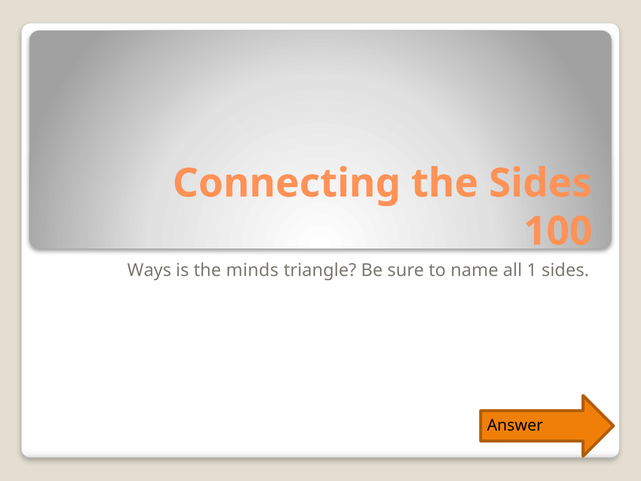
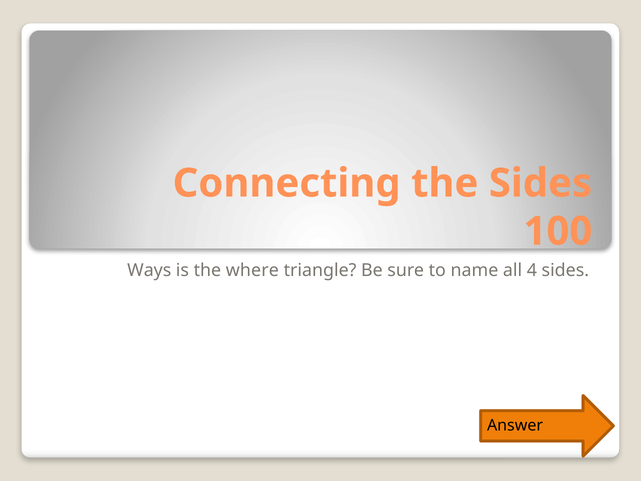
minds: minds -> where (252, 270)
1: 1 -> 4 (532, 270)
